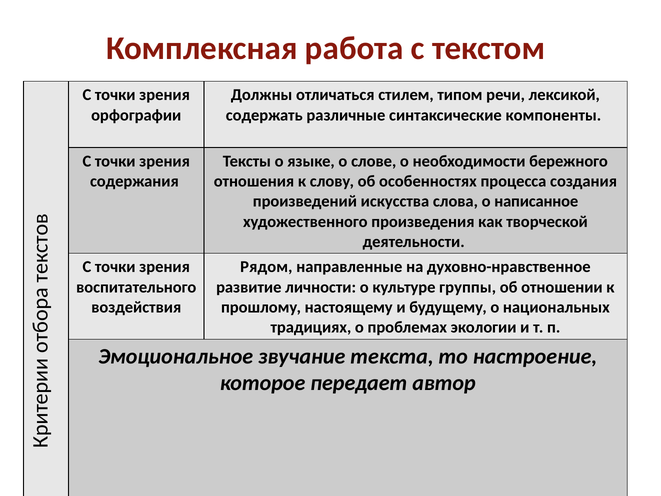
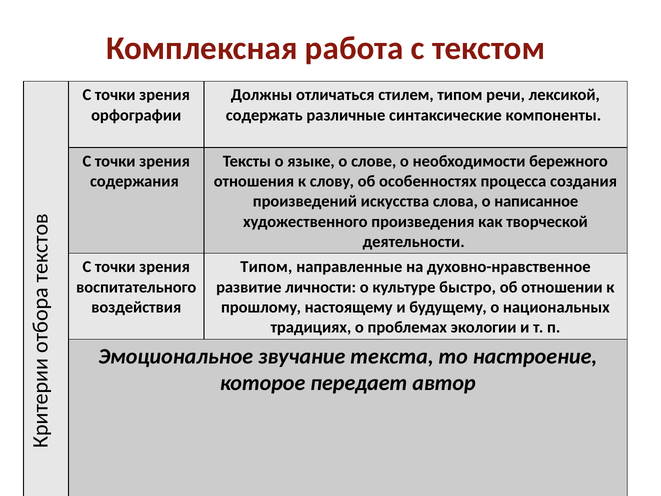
Рядом: Рядом -> Типом (266, 267)
группы: группы -> быстро (468, 287)
